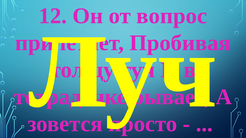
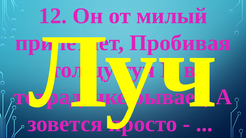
вопрос: вопрос -> милый (172, 16)
